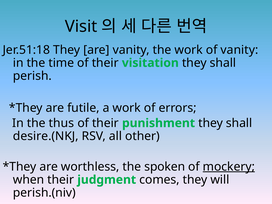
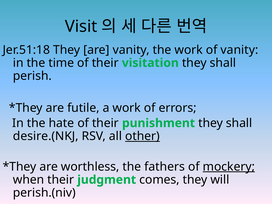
thus: thus -> hate (61, 123)
other underline: none -> present (142, 136)
spoken: spoken -> fathers (165, 167)
